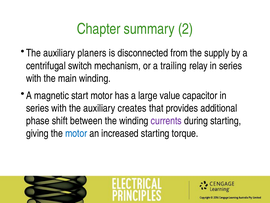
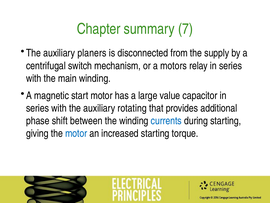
2: 2 -> 7 (186, 29)
trailing: trailing -> motors (174, 66)
creates: creates -> rotating (132, 108)
currents colour: purple -> blue (166, 121)
